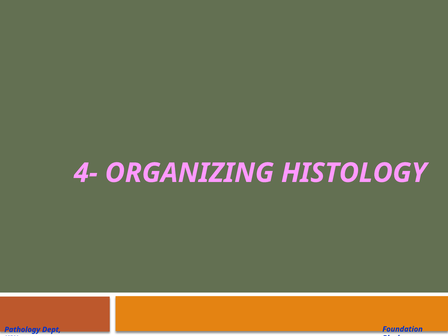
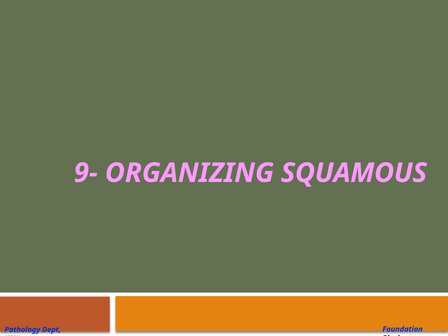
4-: 4- -> 9- (86, 173)
HISTOLOGY: HISTOLOGY -> SQUAMOUS (354, 173)
